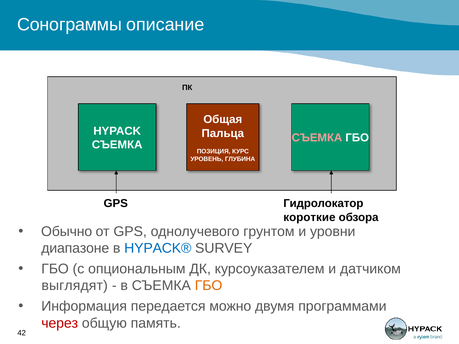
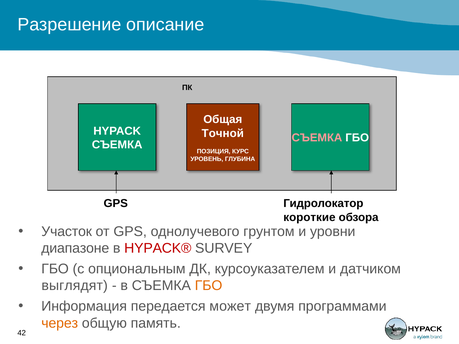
Сонограммы: Сонограммы -> Разрешение (69, 25)
Пальца: Пальца -> Точной (223, 133)
Обычно: Обычно -> Участок (67, 232)
HYPACK® colour: blue -> red (158, 248)
можно: можно -> может (230, 307)
через colour: red -> orange (60, 323)
